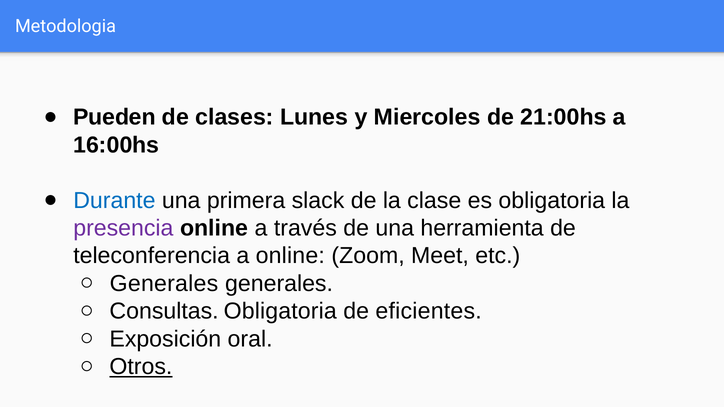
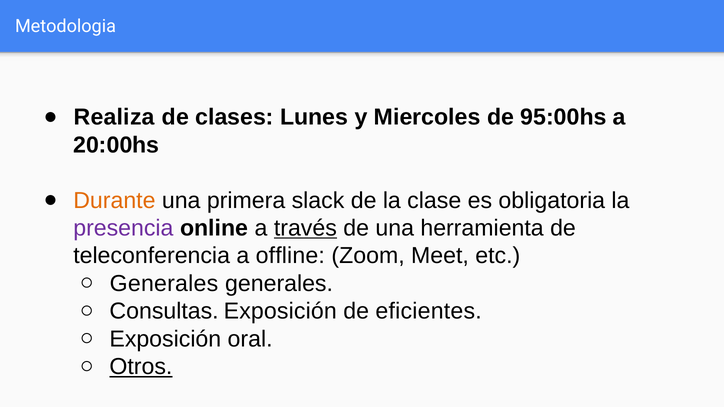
Pueden: Pueden -> Realiza (114, 117)
21:00hs: 21:00hs -> 95:00hs (563, 117)
16:00hs: 16:00hs -> 20:00hs (116, 145)
Durante colour: blue -> orange (114, 201)
través underline: none -> present (305, 228)
a online: online -> offline (290, 256)
Consultas Obligatoria: Obligatoria -> Exposición (280, 311)
